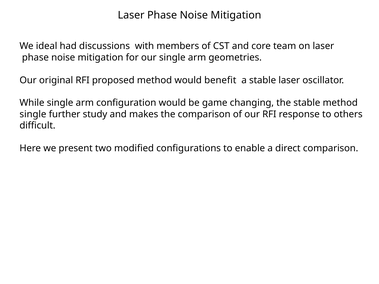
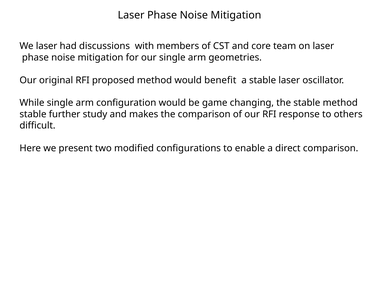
We ideal: ideal -> laser (47, 46)
single: single -> stable (33, 114)
